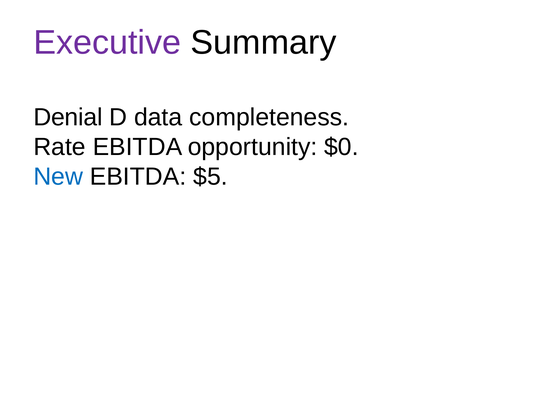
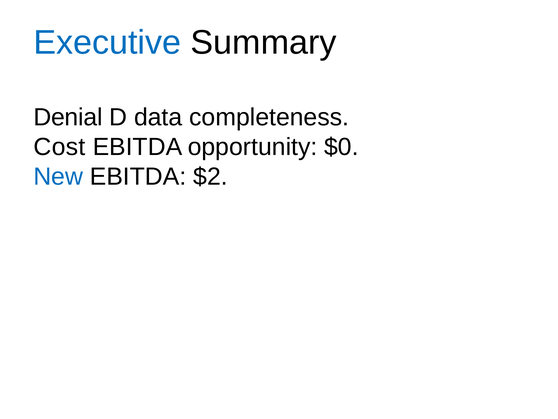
Executive colour: purple -> blue (107, 42)
Rate: Rate -> Cost (59, 147)
$5: $5 -> $2 (211, 177)
